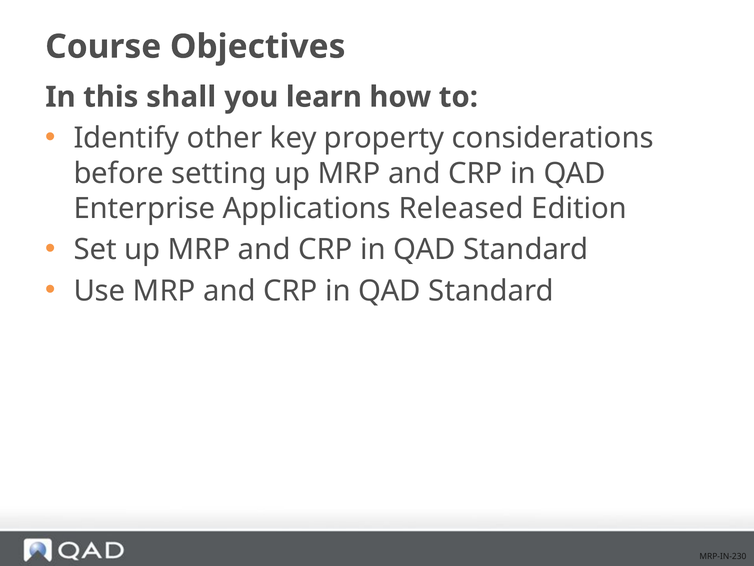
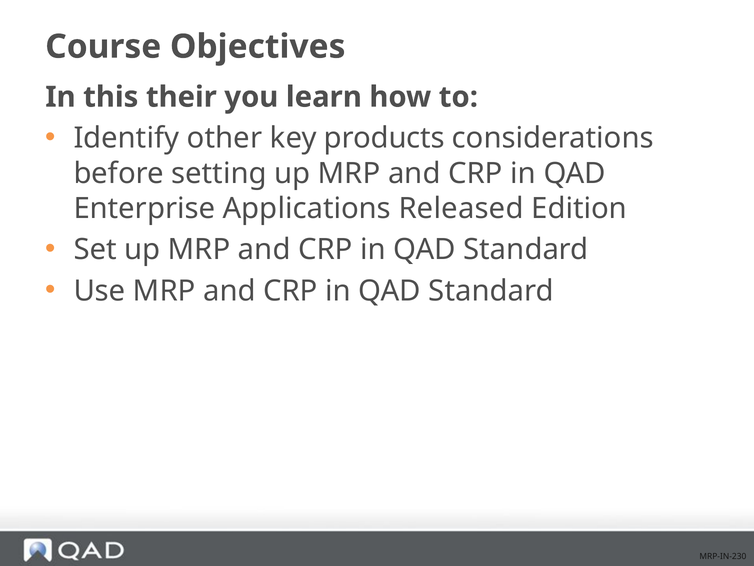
shall: shall -> their (181, 97)
property: property -> products (384, 138)
